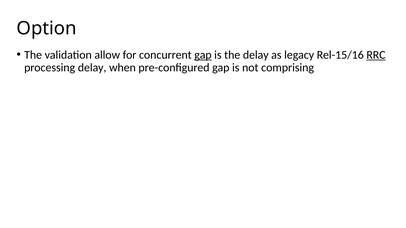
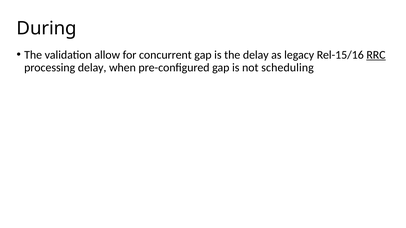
Option: Option -> During (47, 28)
gap underline: present -> none (203, 55)
comprising: comprising -> scheduling (288, 68)
